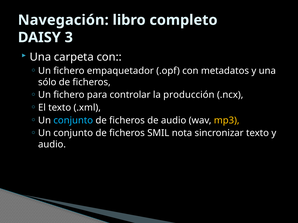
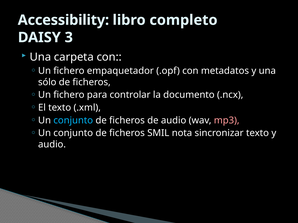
Navegación: Navegación -> Accessibility (63, 20)
producción: producción -> documento (189, 95)
mp3 colour: yellow -> pink (227, 121)
